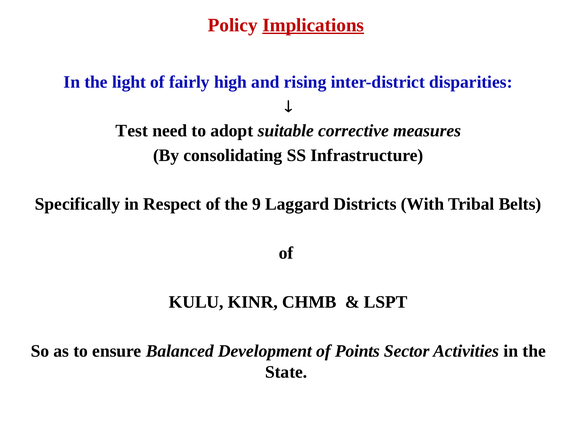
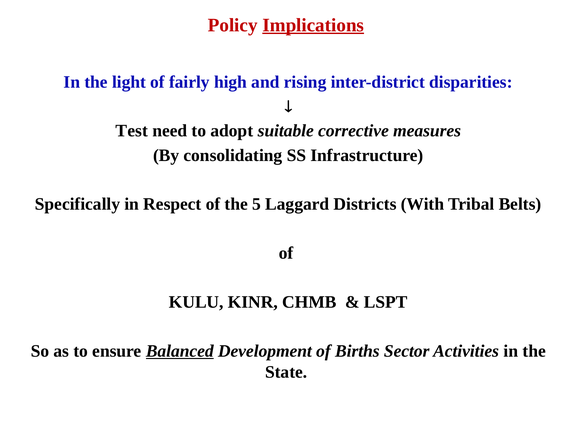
9: 9 -> 5 (257, 204)
Balanced underline: none -> present (180, 351)
Points: Points -> Births (357, 351)
